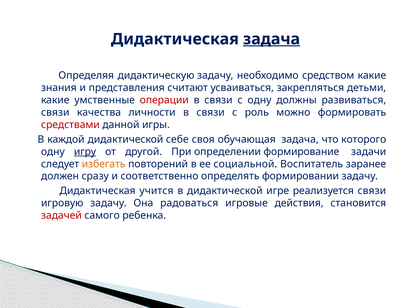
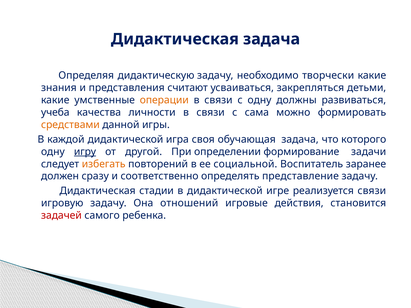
задача underline: present -> none (272, 39)
средством: средством -> творчески (328, 75)
операции colour: red -> orange (164, 100)
связи: связи -> учеба (55, 112)
роль: роль -> сама (257, 112)
средствами colour: red -> orange (70, 125)
себе: себе -> игра (177, 139)
формировании: формировании -> представление (300, 176)
учится: учится -> стадии (157, 191)
радоваться: радоваться -> отношений (189, 203)
